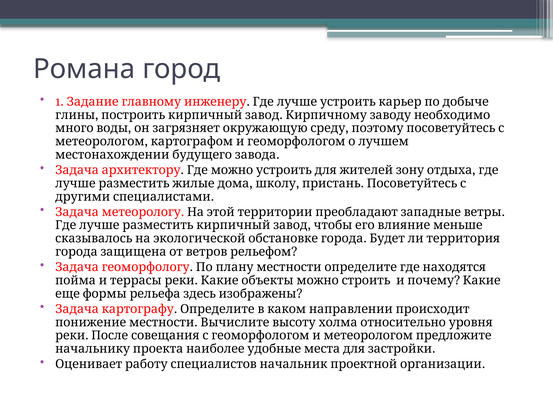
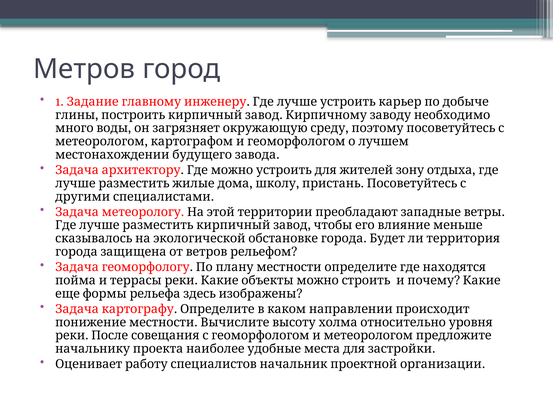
Романа: Романа -> Метров (84, 69)
